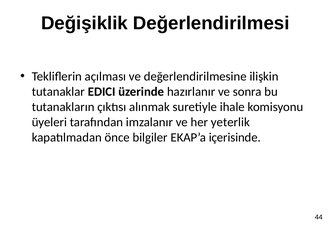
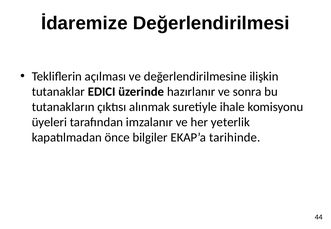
Değişiklik: Değişiklik -> İdaremize (84, 23)
içerisinde: içerisinde -> tarihinde (235, 138)
